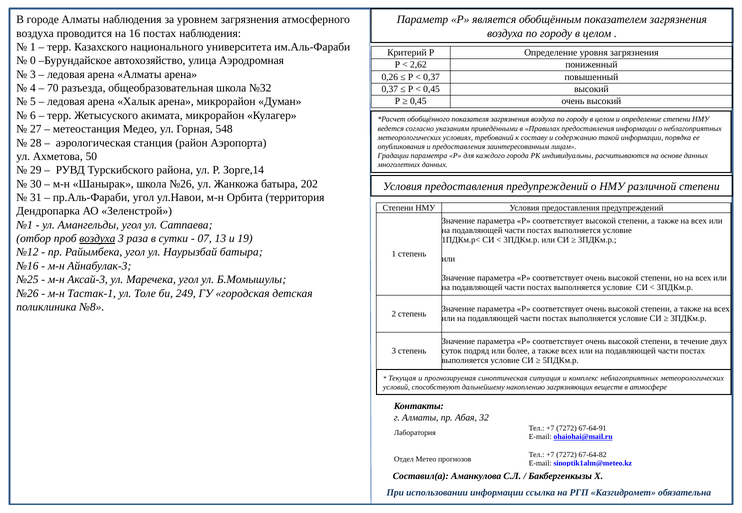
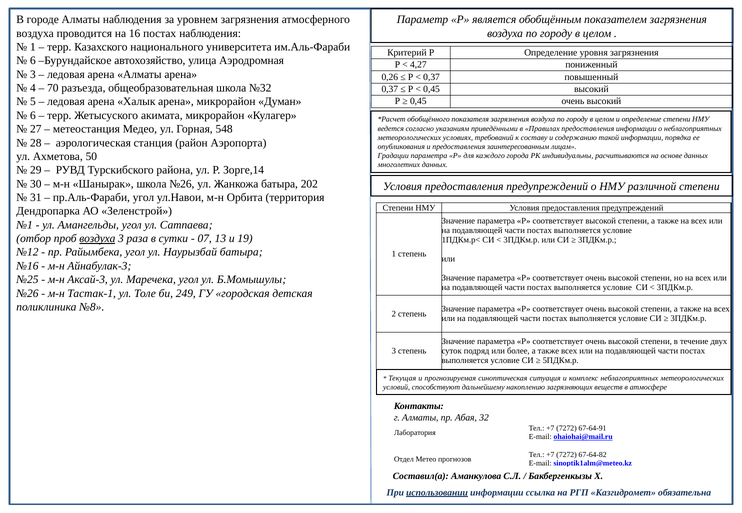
0: 0 -> 6 (33, 61)
2,62: 2,62 -> 4,27 (418, 65)
использовании underline: none -> present (437, 493)
